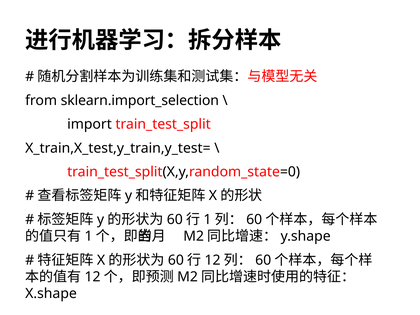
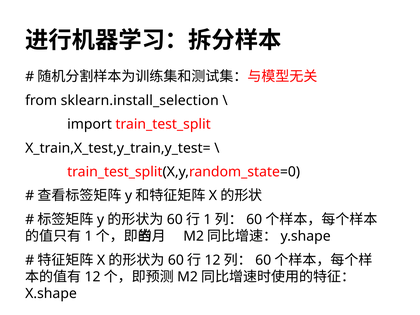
sklearn.import_selection: sklearn.import_selection -> sklearn.install_selection (140, 100)
